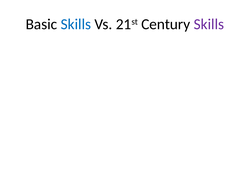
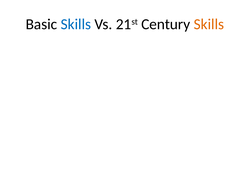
Skills colour: purple -> orange (209, 24)
